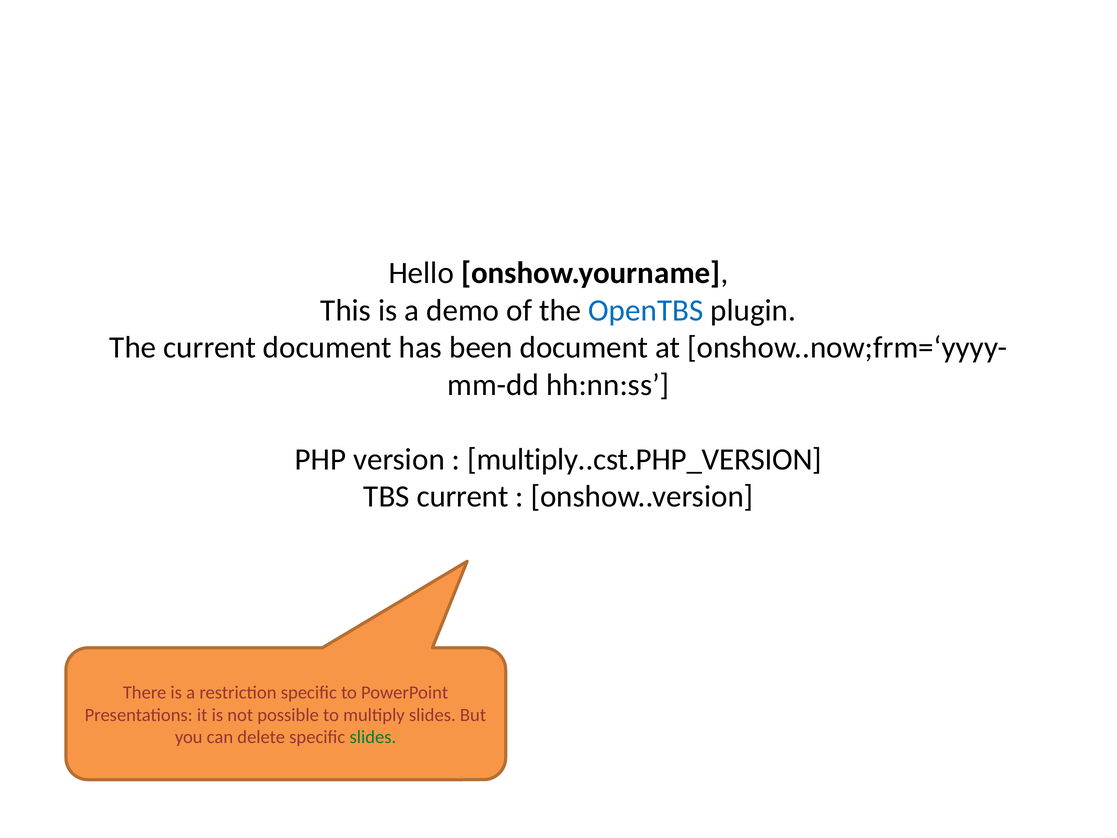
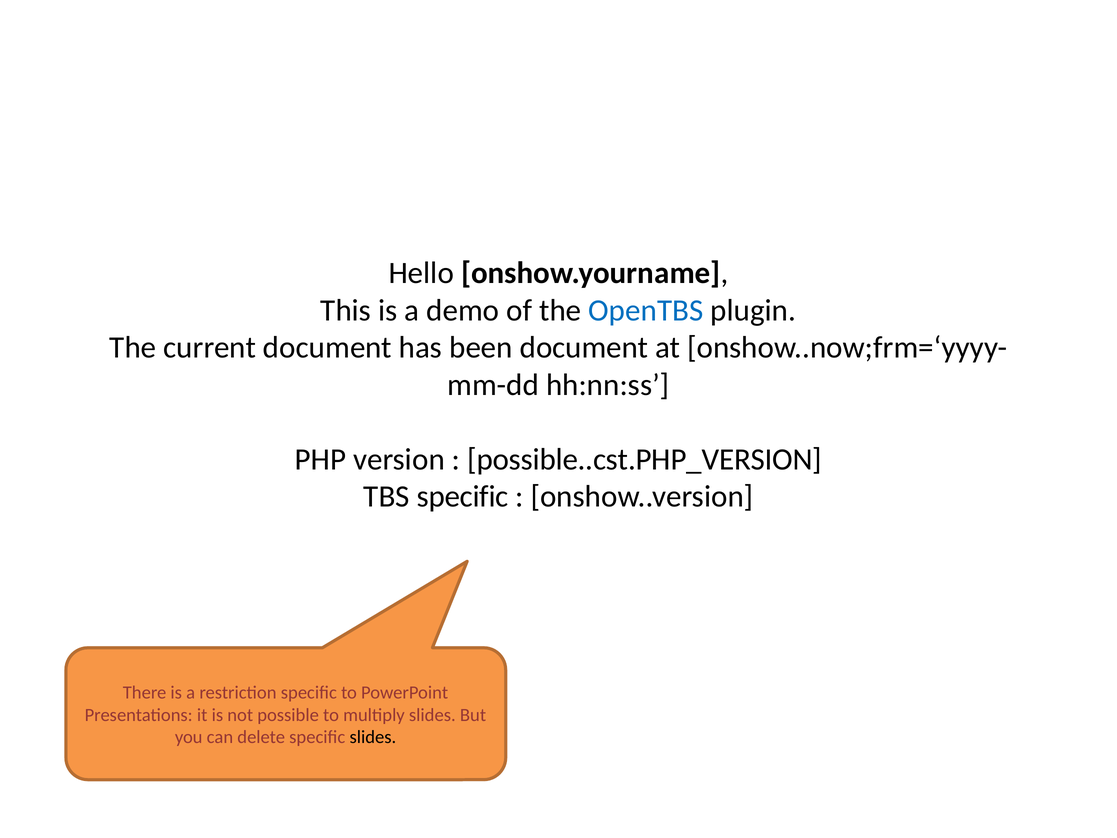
multiply..cst.PHP_VERSION: multiply..cst.PHP_VERSION -> possible..cst.PHP_VERSION (645, 459)
TBS current: current -> specific (463, 496)
slides colour: green -> black (373, 737)
